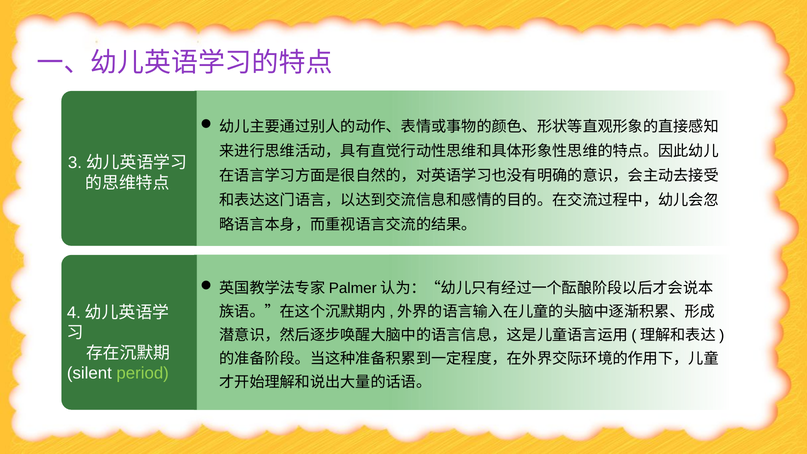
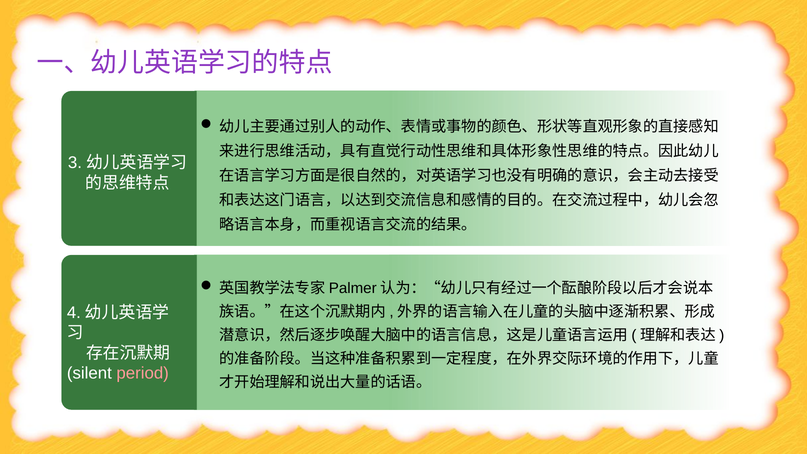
period colour: light green -> pink (143, 373)
